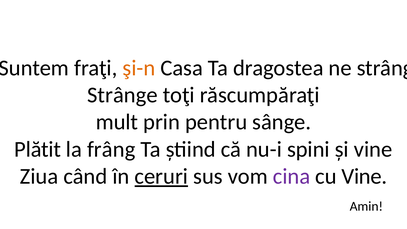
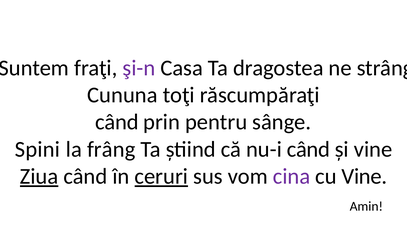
şi-n colour: orange -> purple (139, 68)
Strânge: Strânge -> Cununa (122, 95)
mult: mult -> când (117, 122)
Plătit: Plătit -> Spini (37, 149)
nu-i spini: spini -> când (308, 149)
Ziua underline: none -> present (39, 176)
